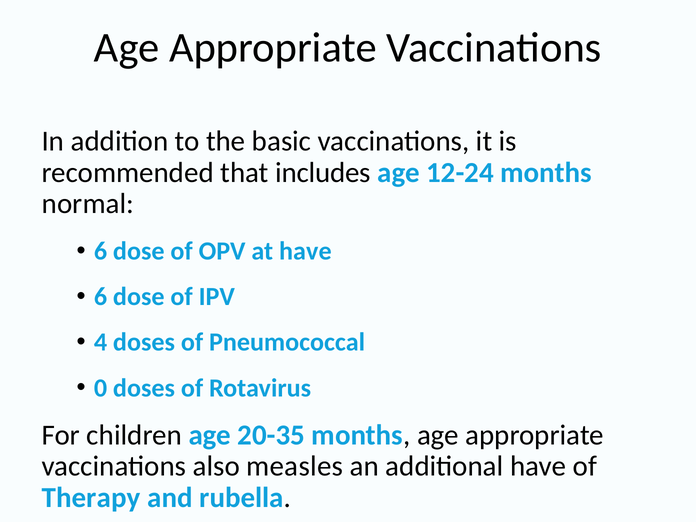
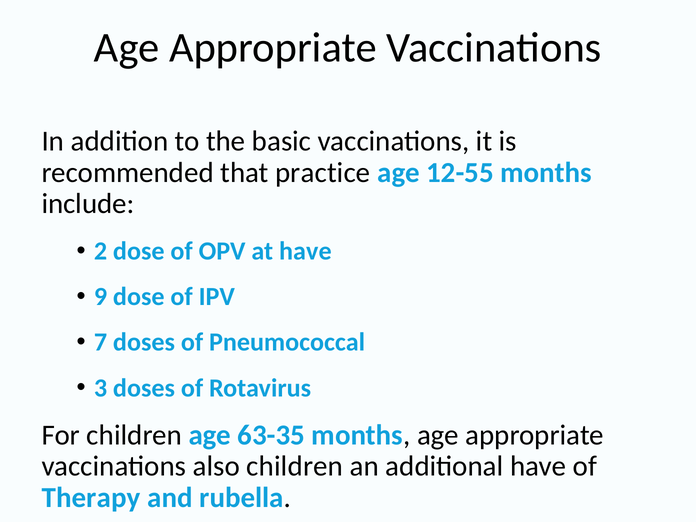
includes: includes -> practice (323, 173)
12-24: 12-24 -> 12-55 (460, 173)
normal: normal -> include (88, 204)
6: 6 -> 2 (101, 251)
6: 6 -> 9 (101, 297)
4: 4 -> 7 (101, 342)
0: 0 -> 3 (101, 388)
20-35: 20-35 -> 63-35 (271, 435)
also measles: measles -> children (295, 466)
